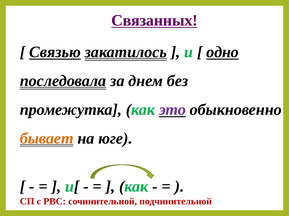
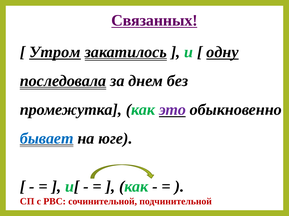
Связью: Связью -> Утром (55, 52)
одно: одно -> одну (222, 52)
бывает colour: orange -> blue (47, 139)
